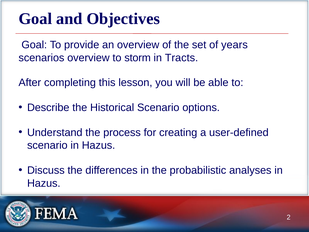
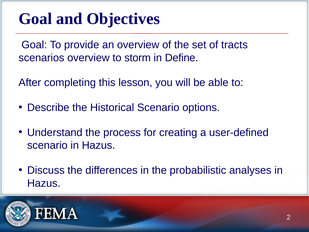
years: years -> tracts (234, 45)
Tracts: Tracts -> Define (182, 58)
